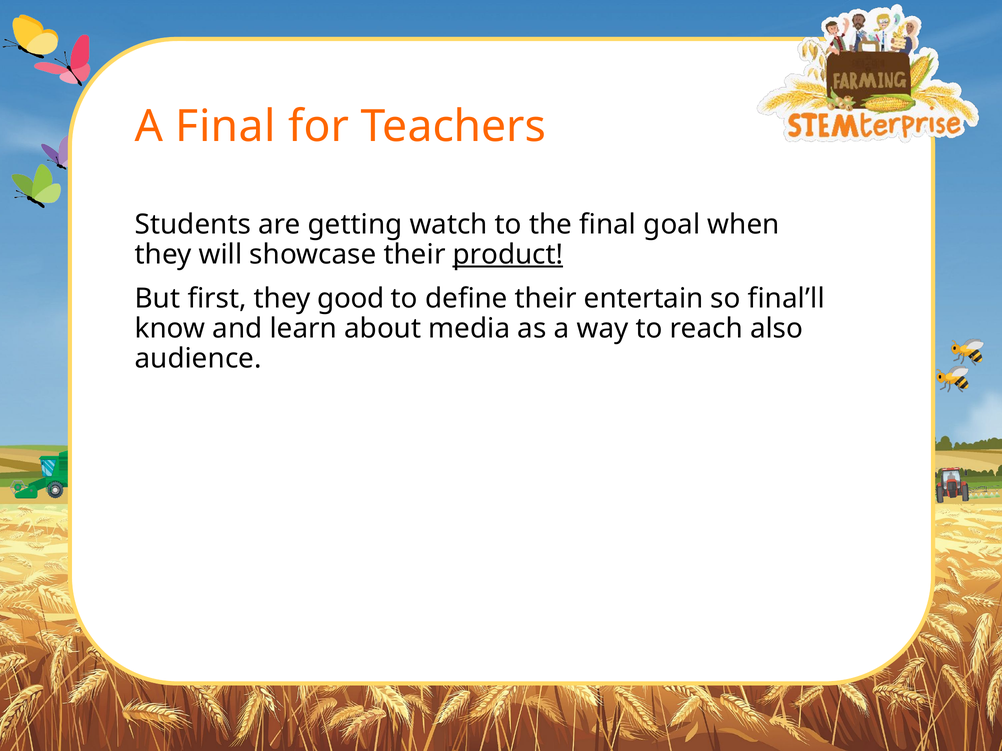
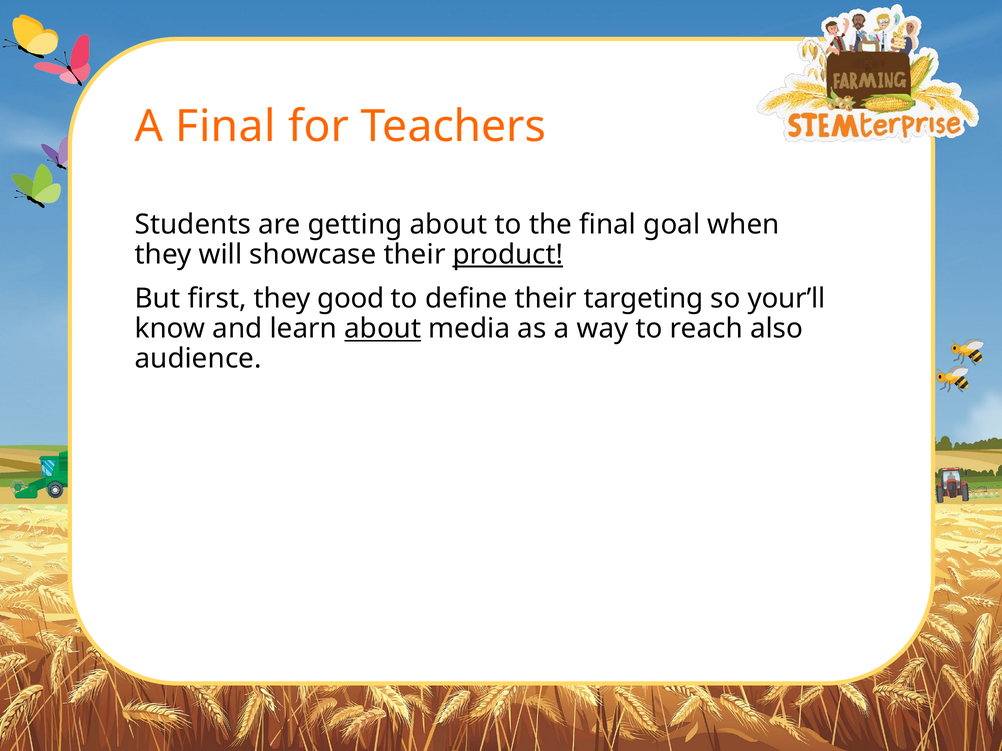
getting watch: watch -> about (449, 225)
entertain: entertain -> targeting (644, 299)
final’ll: final’ll -> your’ll (787, 299)
about underline: none -> present (383, 329)
